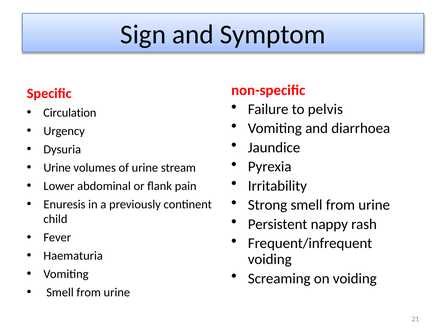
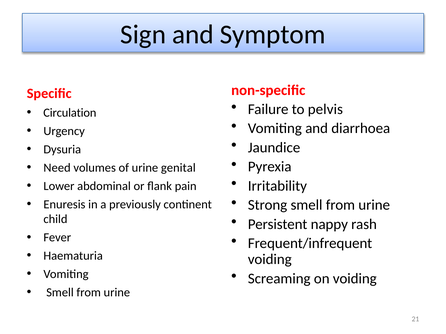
Urine: Urine -> Need (57, 168)
stream: stream -> genital (178, 168)
